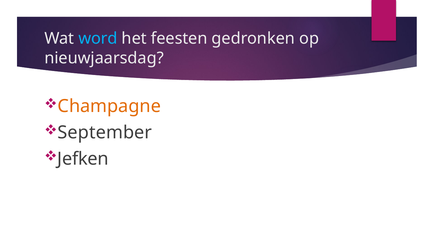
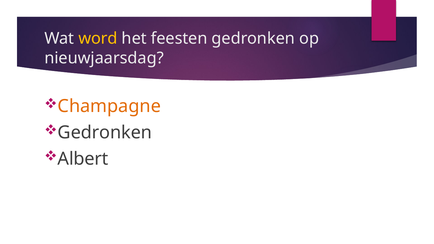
word colour: light blue -> yellow (98, 39)
September: September -> Gedronken (105, 133)
Jefken: Jefken -> Albert (83, 159)
